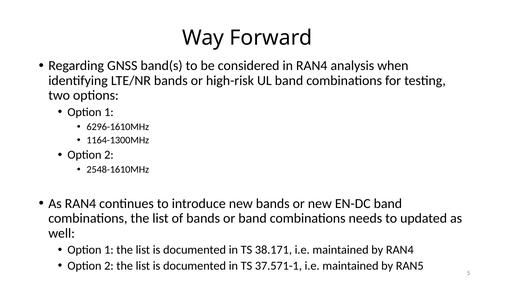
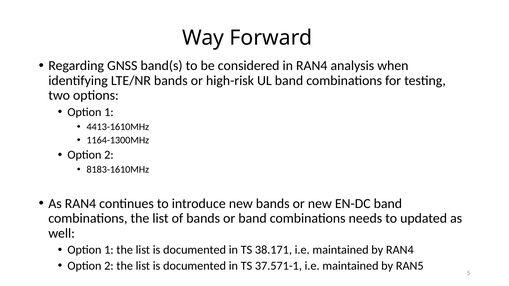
6296-1610MHz: 6296-1610MHz -> 4413-1610MHz (118, 127)
2548-1610MHz: 2548-1610MHz -> 8183-1610MHz (118, 170)
